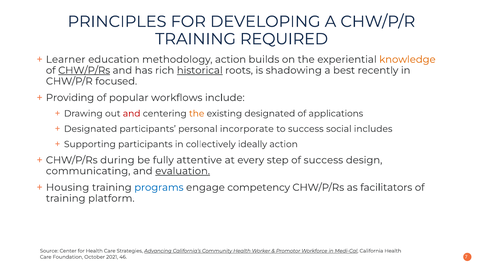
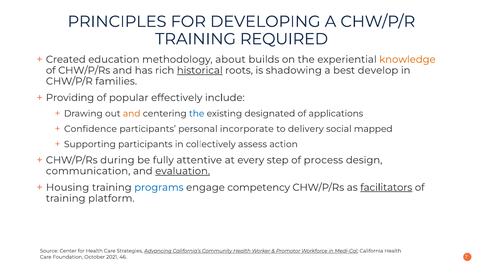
Learner: Learner -> Created (66, 59)
methodology action: action -> about (230, 59)
CHW/P/Rs underline: present -> none (84, 70)
recently: recently -> develop (378, 70)
focused: focused -> families (116, 81)
workflows: workflows -> effectively (177, 98)
and colour: red -> orange (132, 113)
the colour: orange -> blue (197, 113)
Designated: Designated -> Confidence (91, 129)
to success: success -> delivery (306, 129)
includes: includes -> mapped (373, 129)
ideally: ideally -> assess (252, 144)
of success: success -> process (323, 160)
communicating: communicating -> communication (88, 171)
facilitators underline: none -> present (386, 187)
